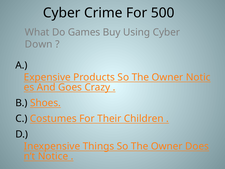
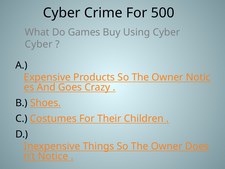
Down: Down -> Cyber (39, 44)
